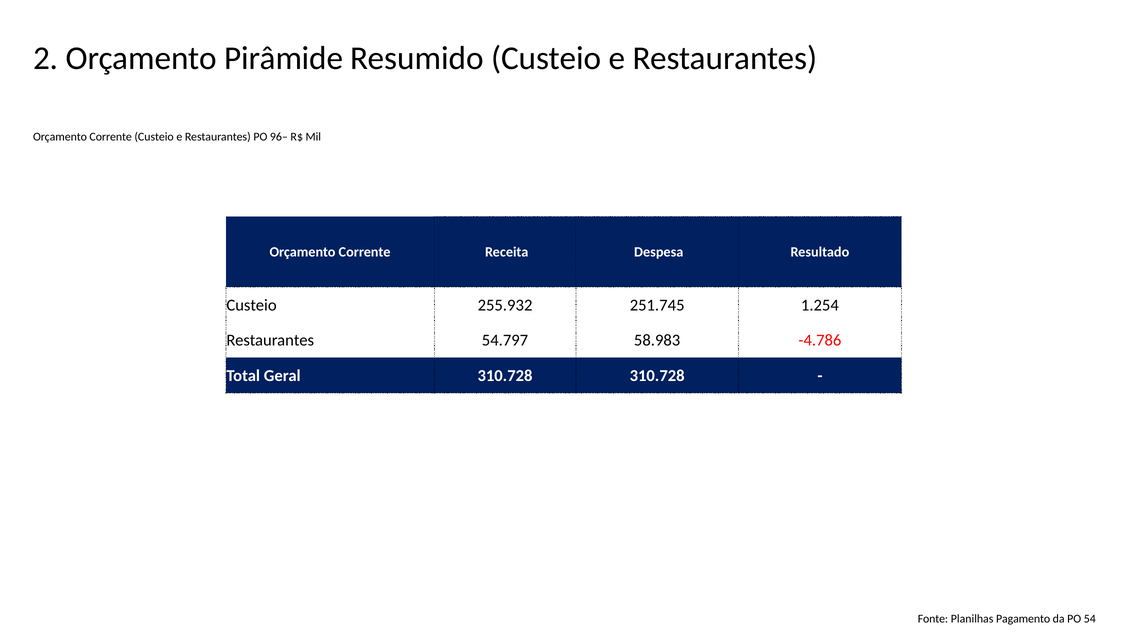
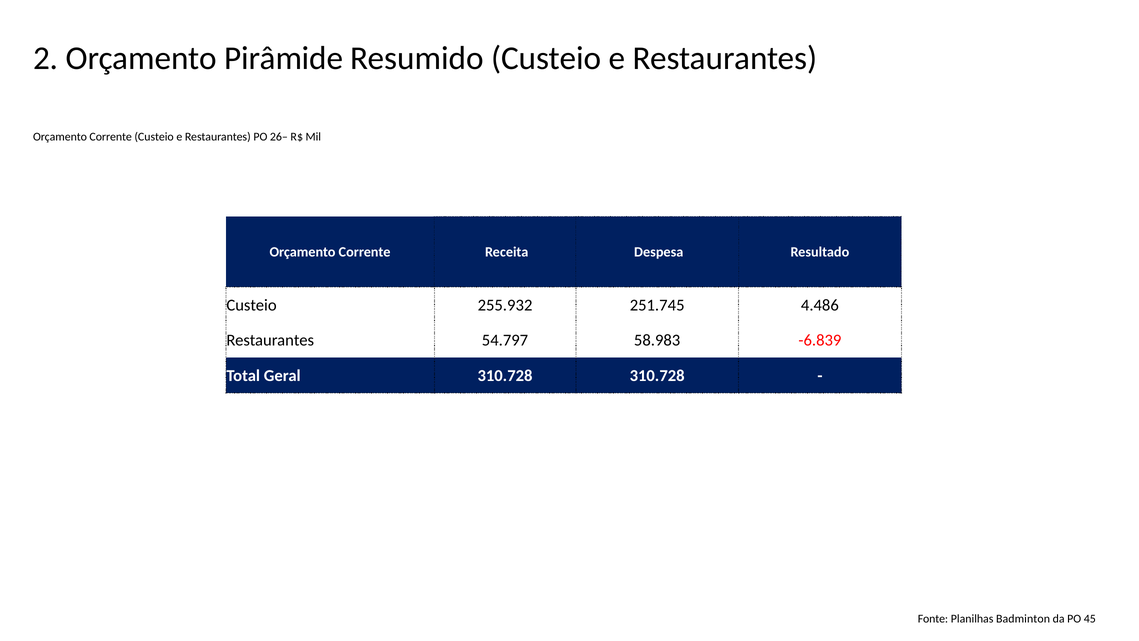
96–: 96– -> 26– (279, 137)
1.254: 1.254 -> 4.486 (820, 305)
-4.786: -4.786 -> -6.839 (820, 340)
Pagamento: Pagamento -> Badminton (1023, 618)
54: 54 -> 45 (1090, 618)
